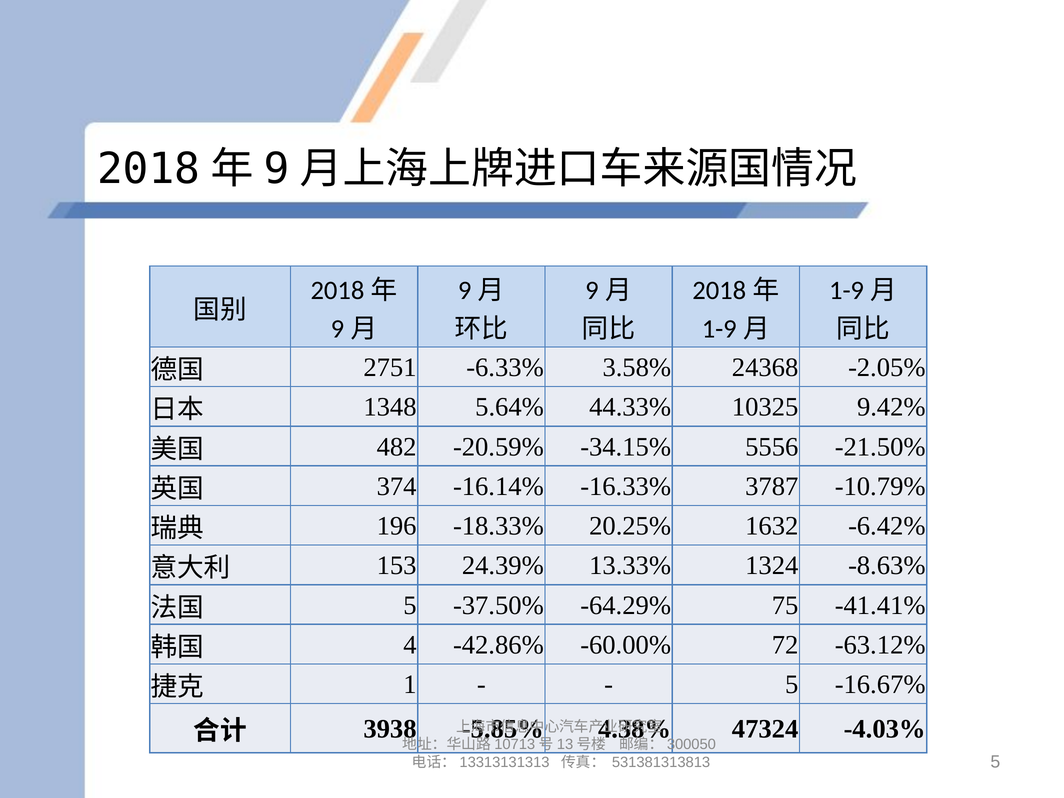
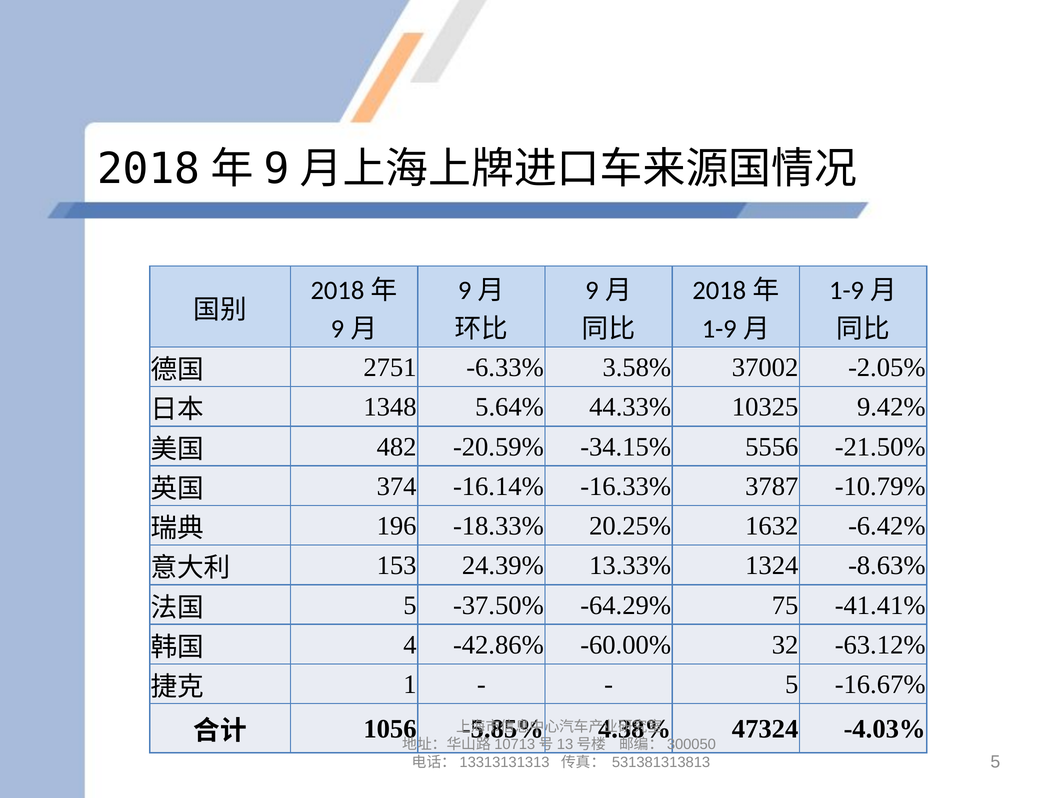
24368: 24368 -> 37002 (765, 367)
72: 72 -> 32 (785, 645)
3938: 3938 -> 1056 (390, 729)
